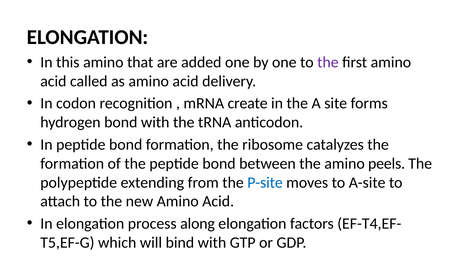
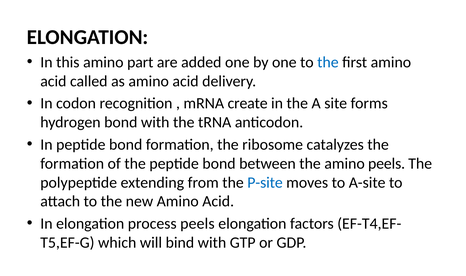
that: that -> part (140, 62)
the colour: purple -> blue (328, 62)
process along: along -> peels (197, 224)
